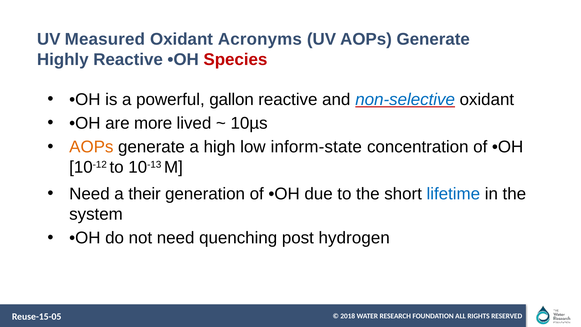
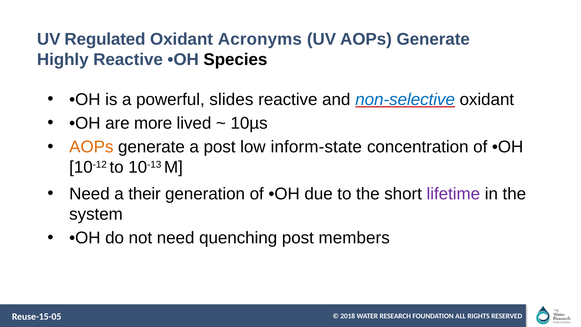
Measured: Measured -> Regulated (105, 39)
Species colour: red -> black (235, 60)
gallon: gallon -> slides (231, 99)
a high: high -> post (220, 147)
lifetime colour: blue -> purple (453, 194)
hydrogen: hydrogen -> members (354, 238)
